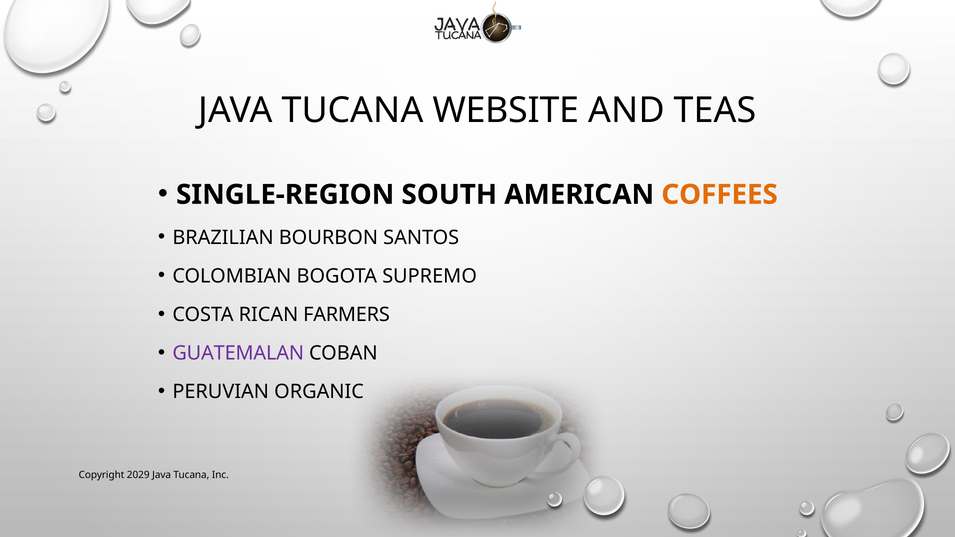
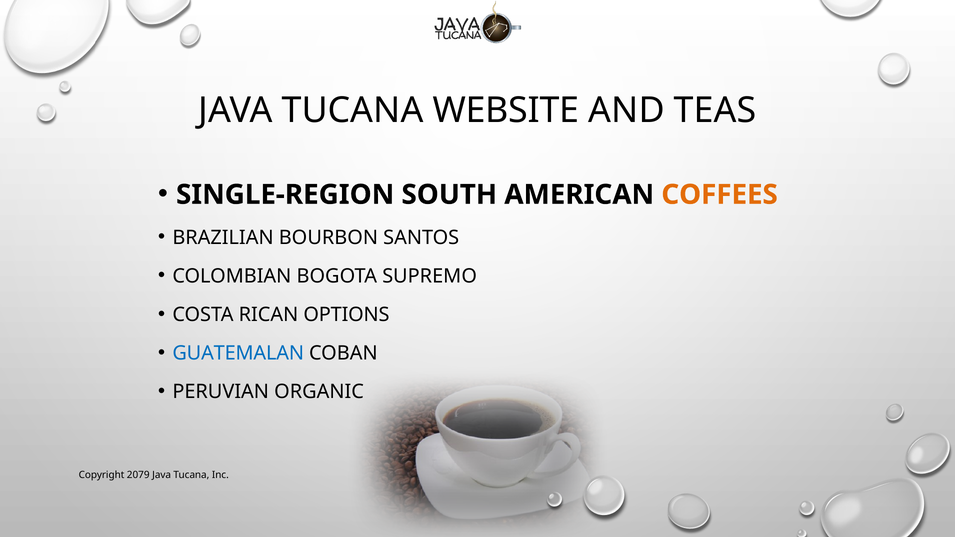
FARMERS: FARMERS -> OPTIONS (346, 315)
GUATEMALAN colour: purple -> blue (238, 353)
2029: 2029 -> 2079 (138, 475)
